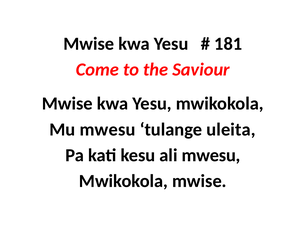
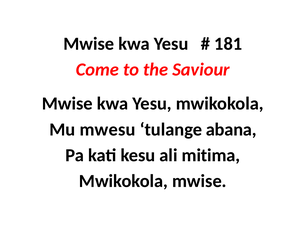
uleita: uleita -> abana (231, 129)
ali mwesu: mwesu -> mitima (211, 155)
